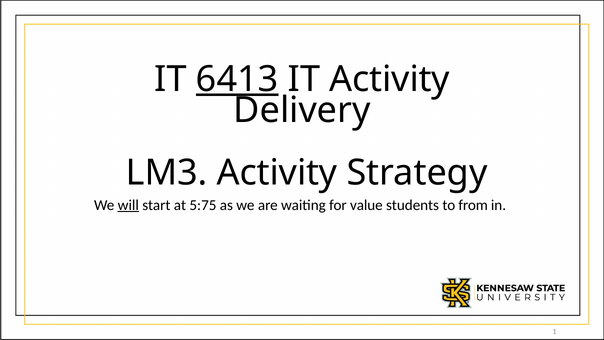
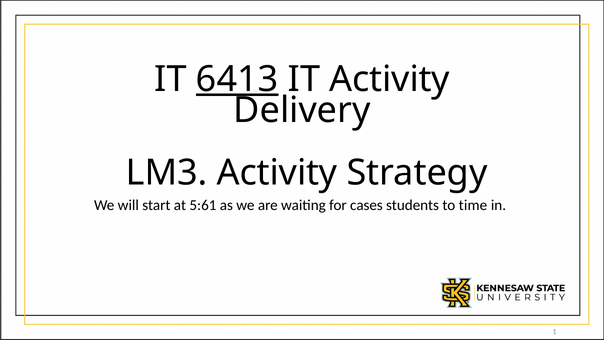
will underline: present -> none (128, 205)
5:75: 5:75 -> 5:61 (203, 205)
value: value -> cases (366, 205)
from: from -> time (473, 205)
